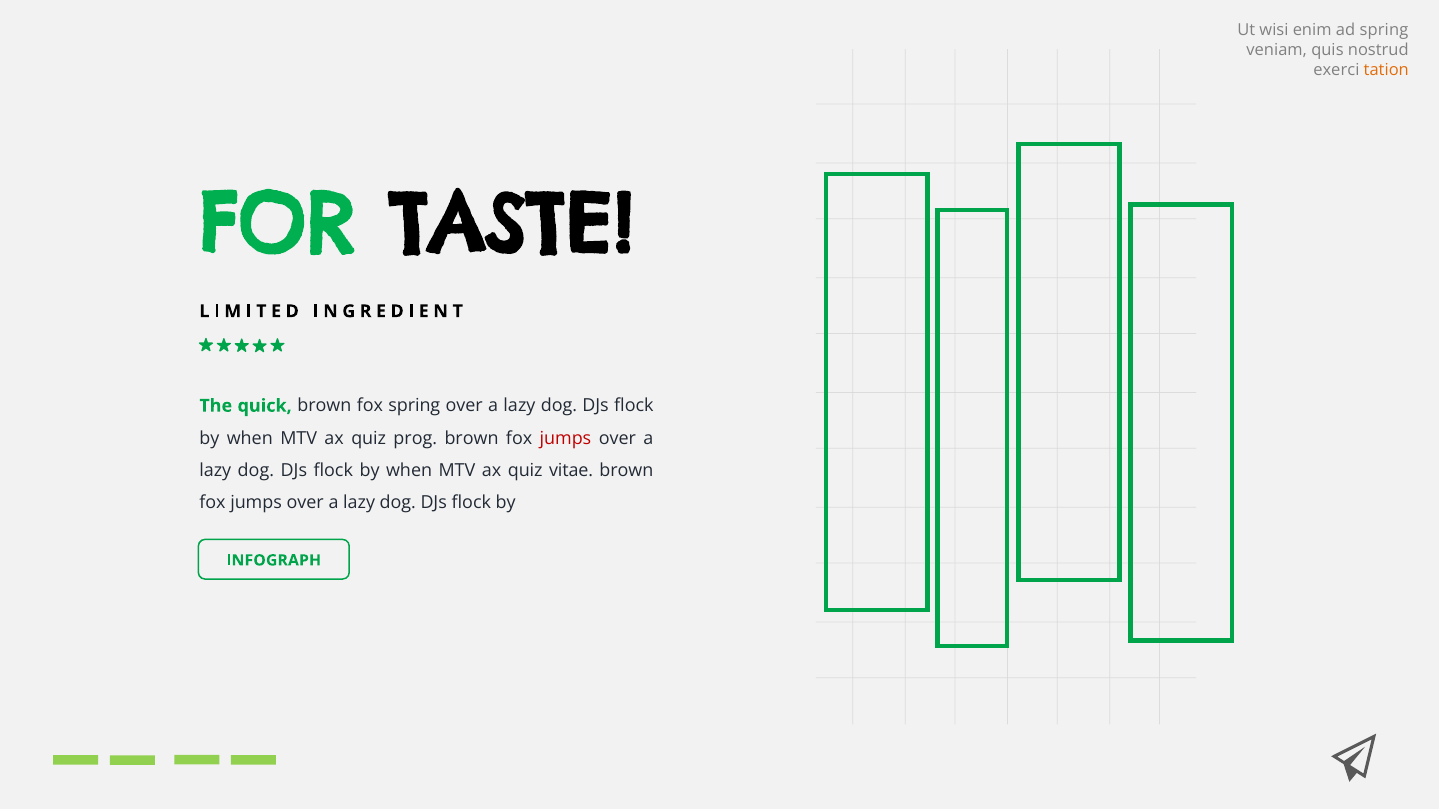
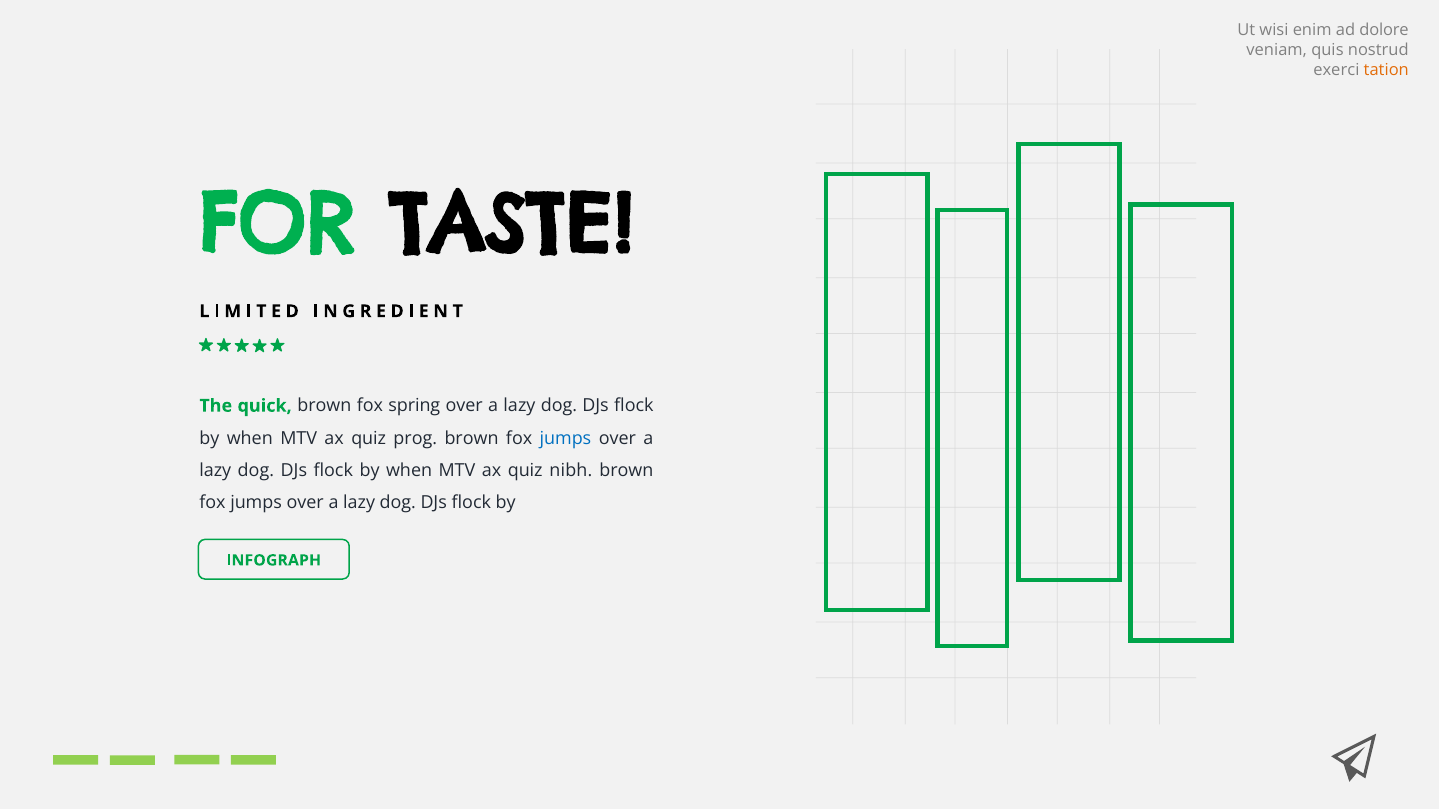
ad spring: spring -> dolore (1384, 30)
jumps colour: red -> blue (565, 438)
vitae: vitae -> nibh (571, 471)
